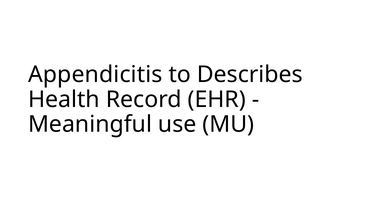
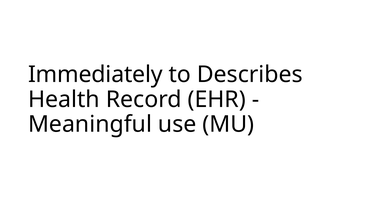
Appendicitis: Appendicitis -> Immediately (95, 74)
